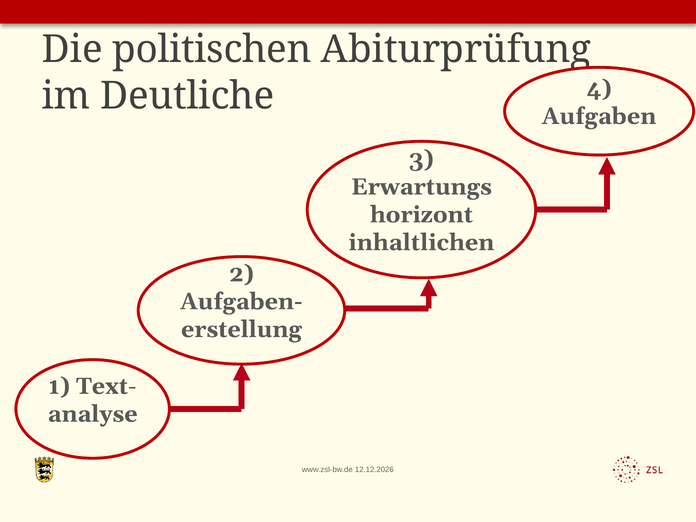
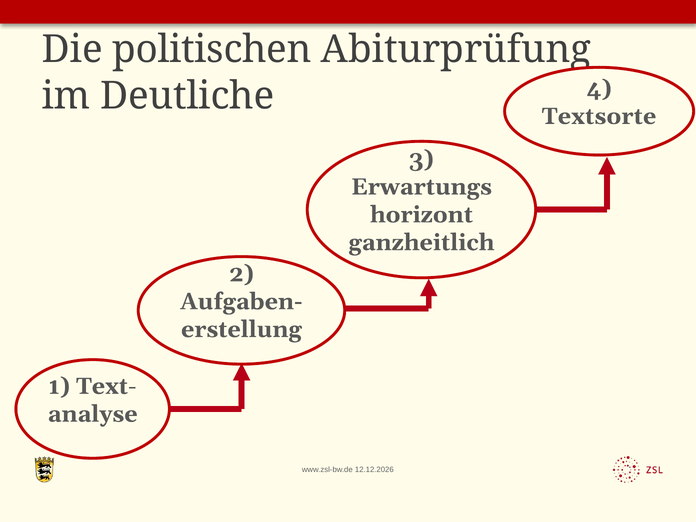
Aufgaben: Aufgaben -> Textsorte (599, 116)
inhaltlichen: inhaltlichen -> ganzheitlich (421, 242)
